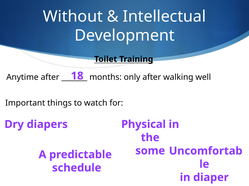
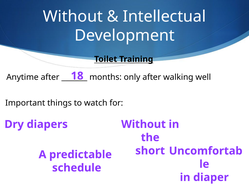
Physical: Physical -> Without (144, 125)
some: some -> short (150, 151)
